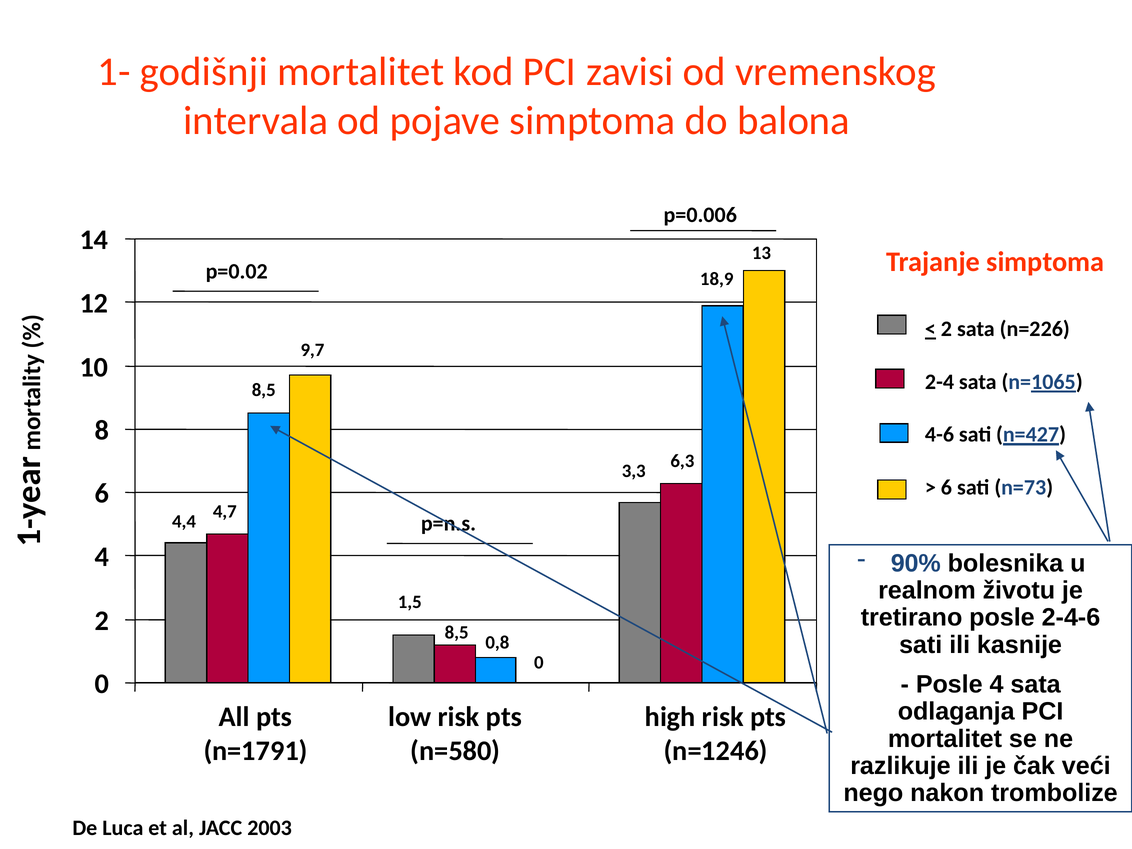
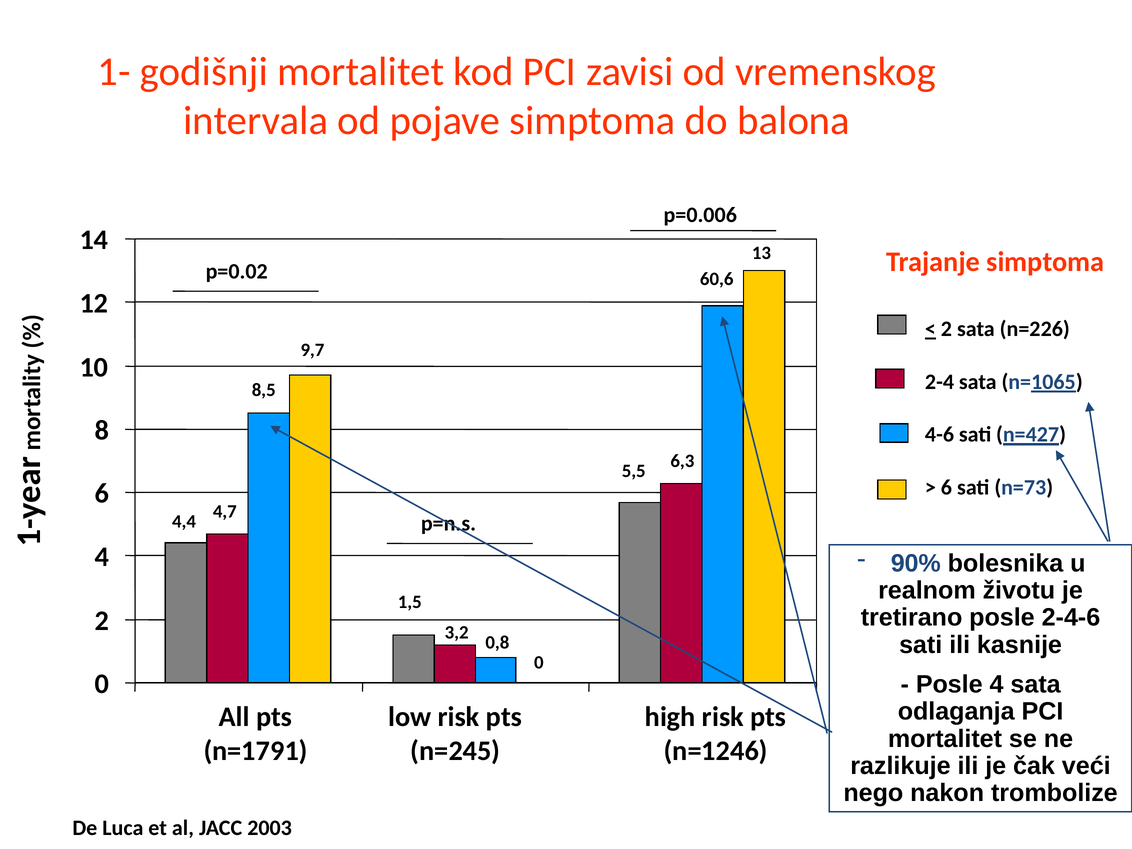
18,9: 18,9 -> 60,6 (717, 279)
3,3: 3,3 -> 5,5 (634, 471)
8,5: 8,5 -> 3,2 (457, 632)
n=580: n=580 -> n=245 (455, 751)
